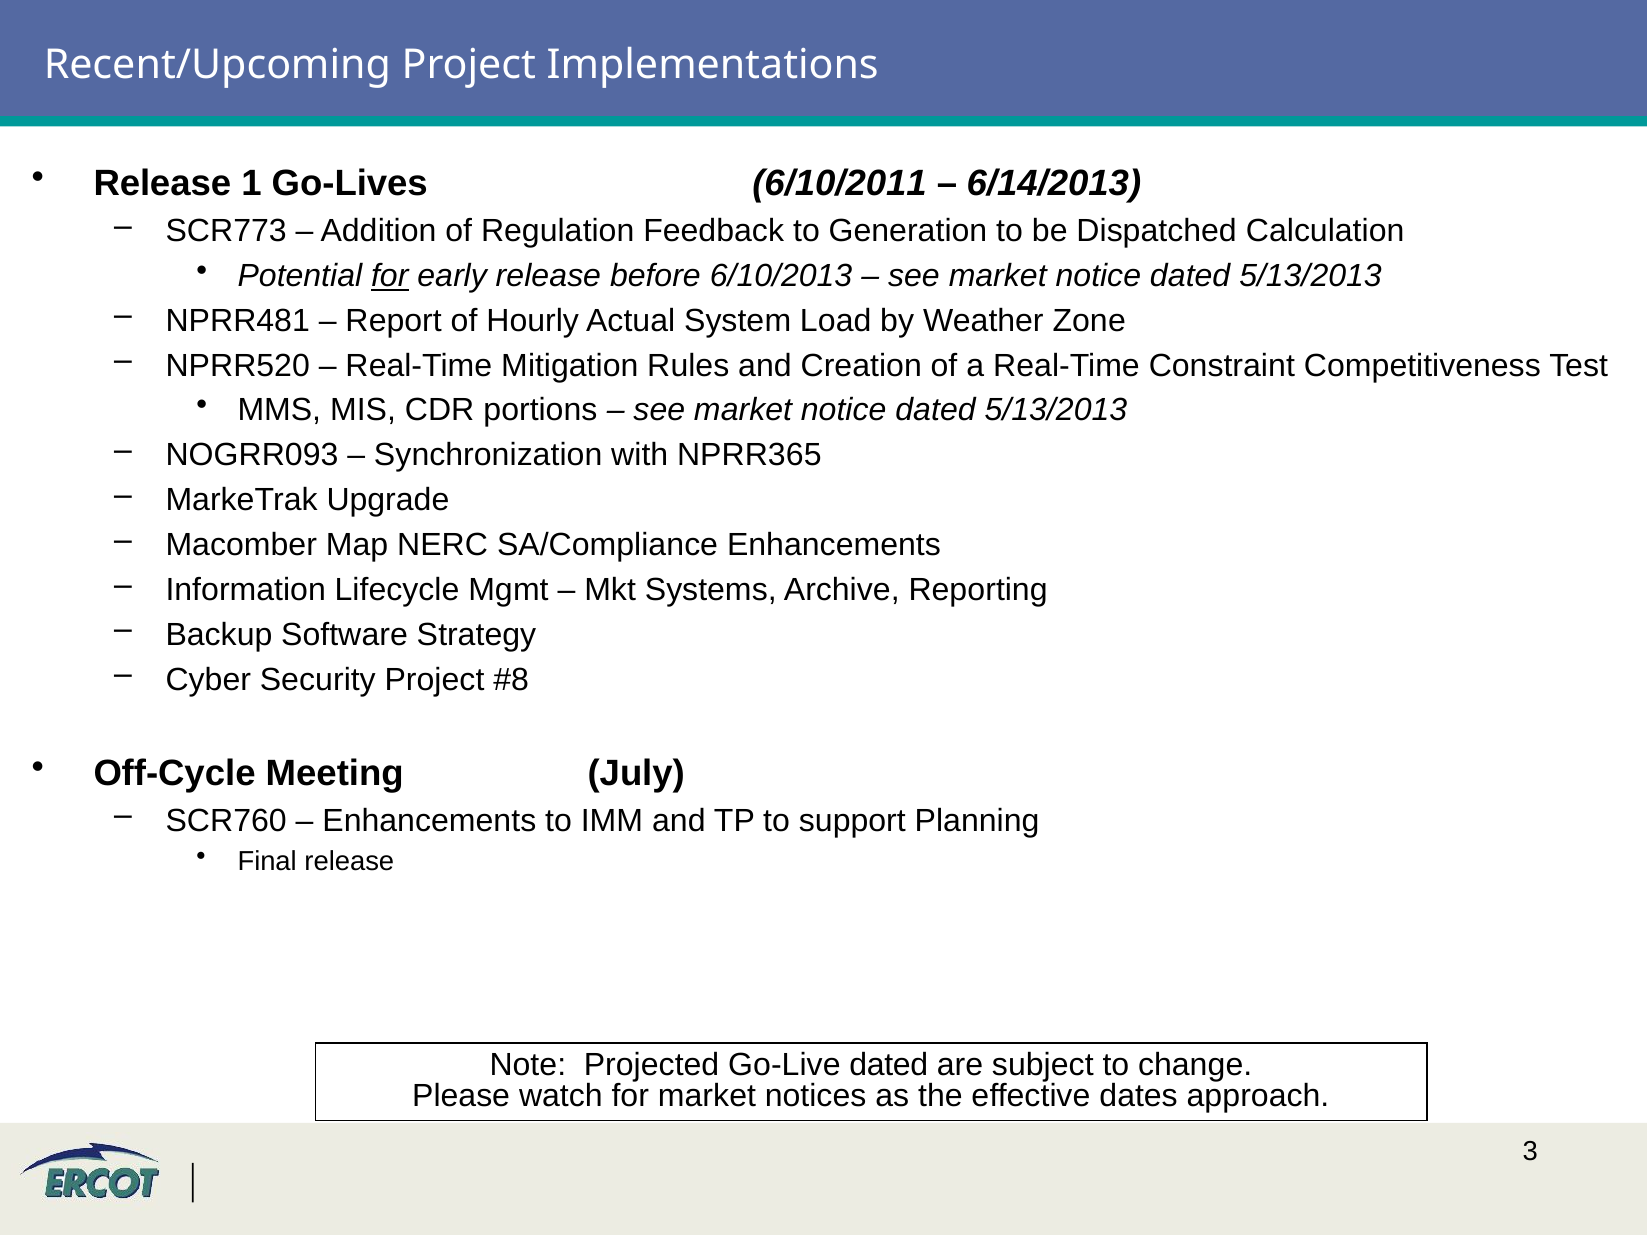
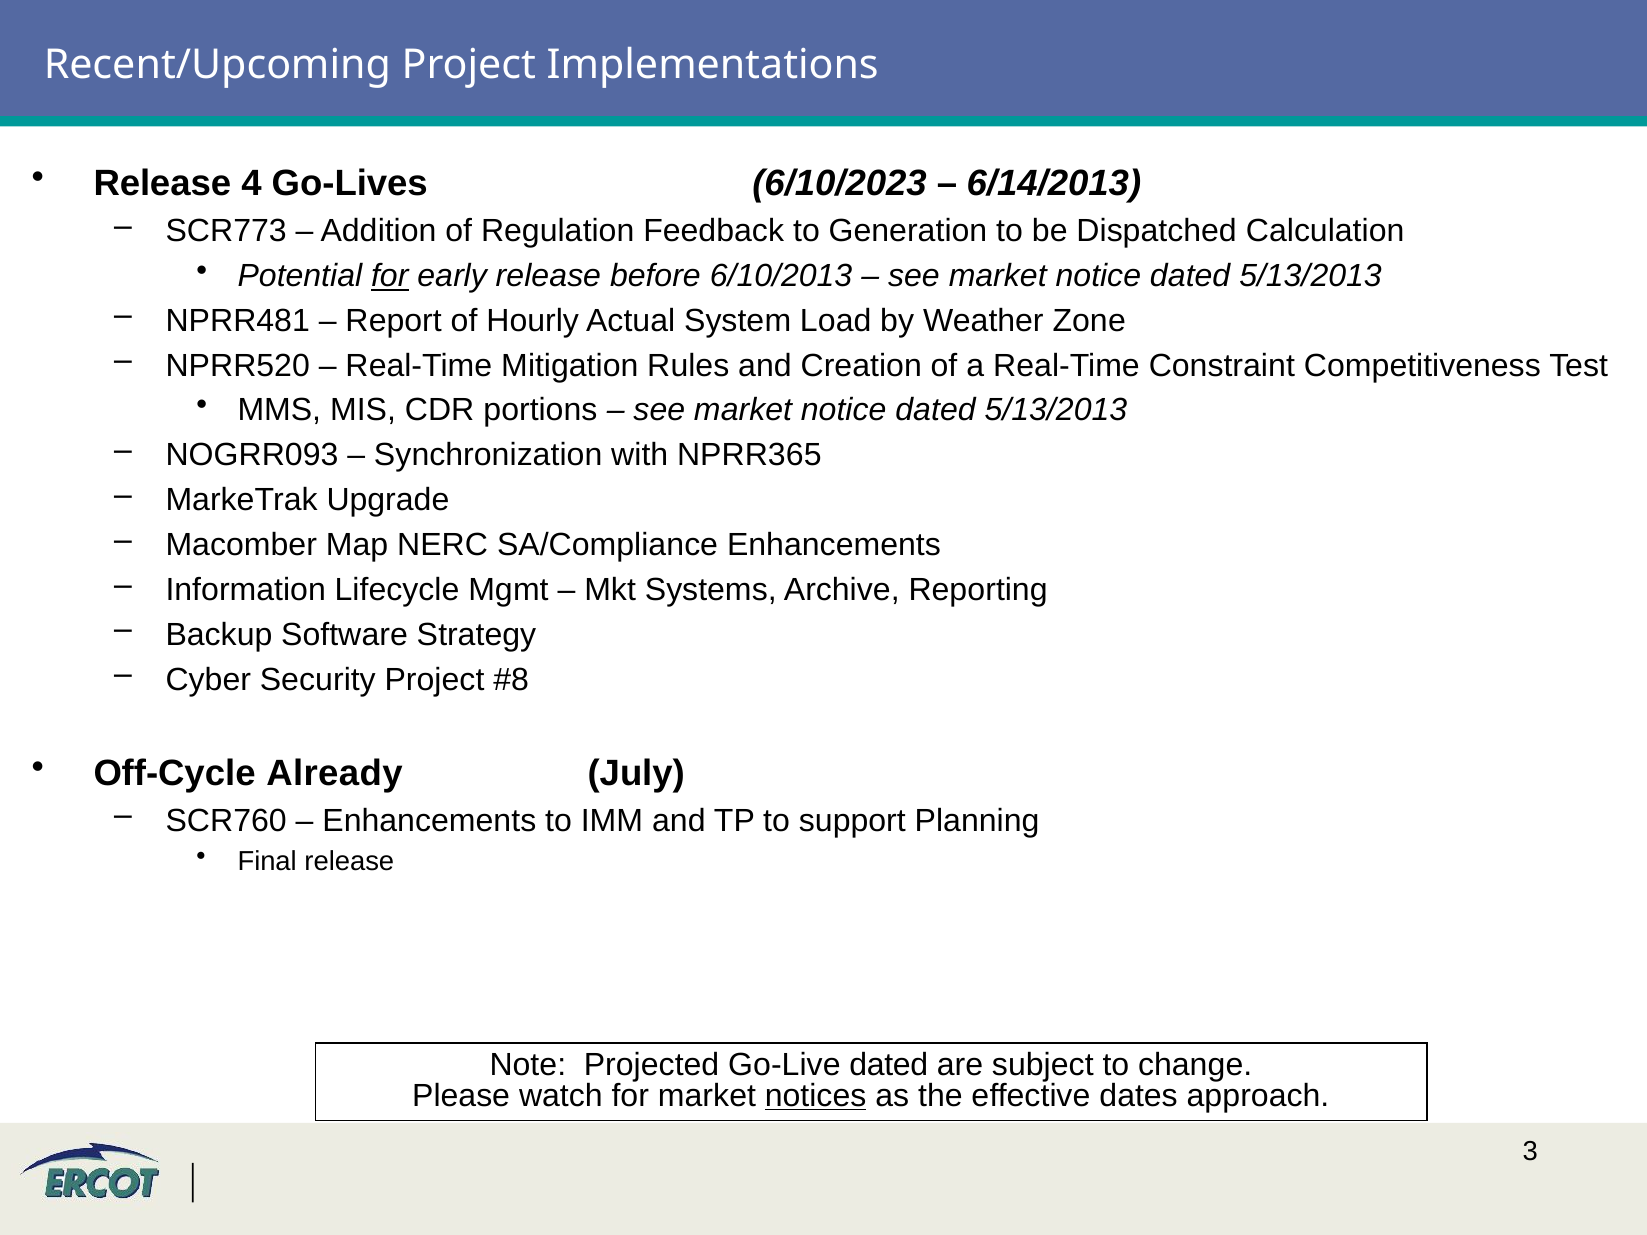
1: 1 -> 4 (251, 184)
6/10/2011: 6/10/2011 -> 6/10/2023 (840, 184)
Meeting: Meeting -> Already (334, 773)
notices underline: none -> present (816, 1096)
